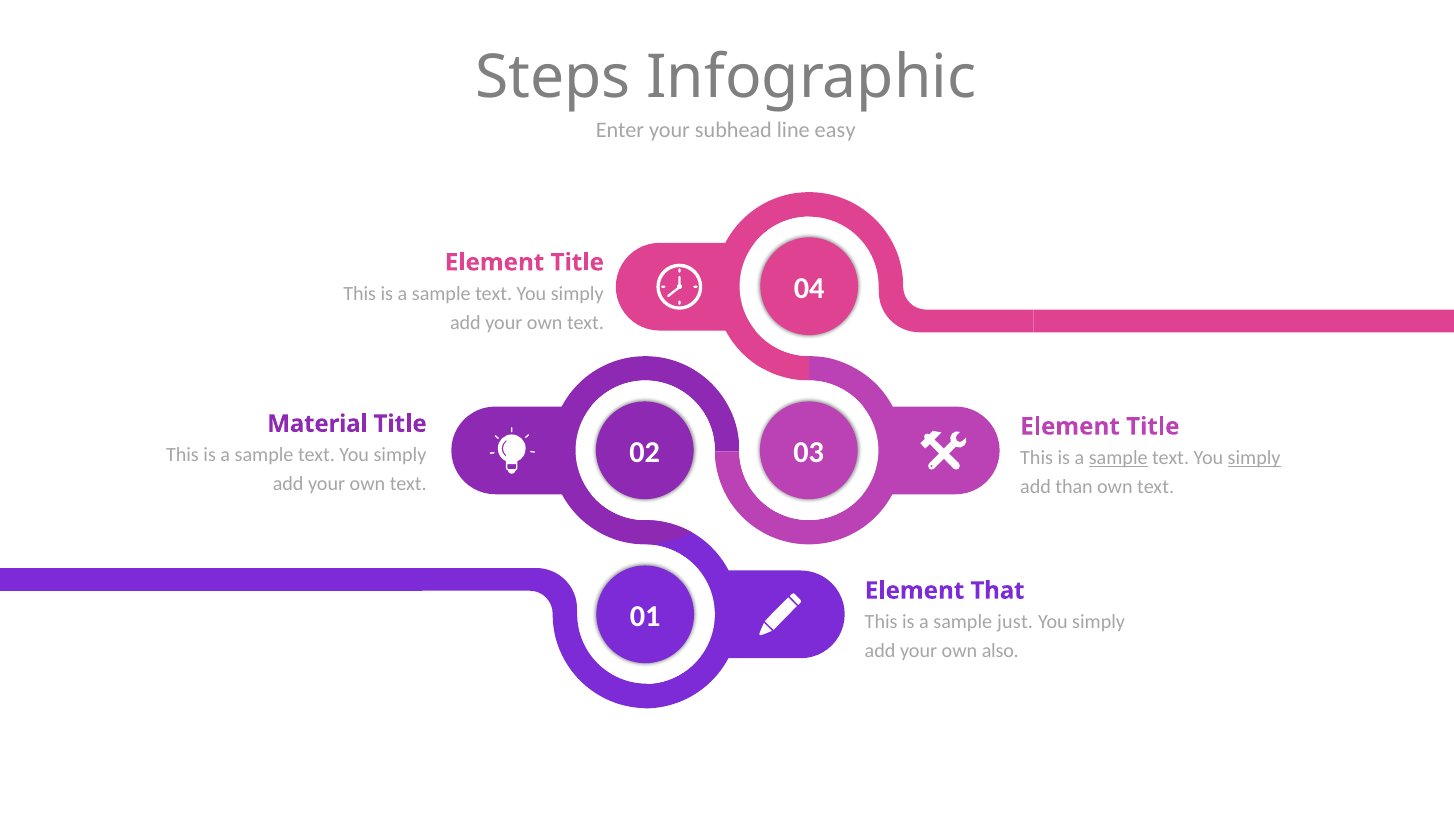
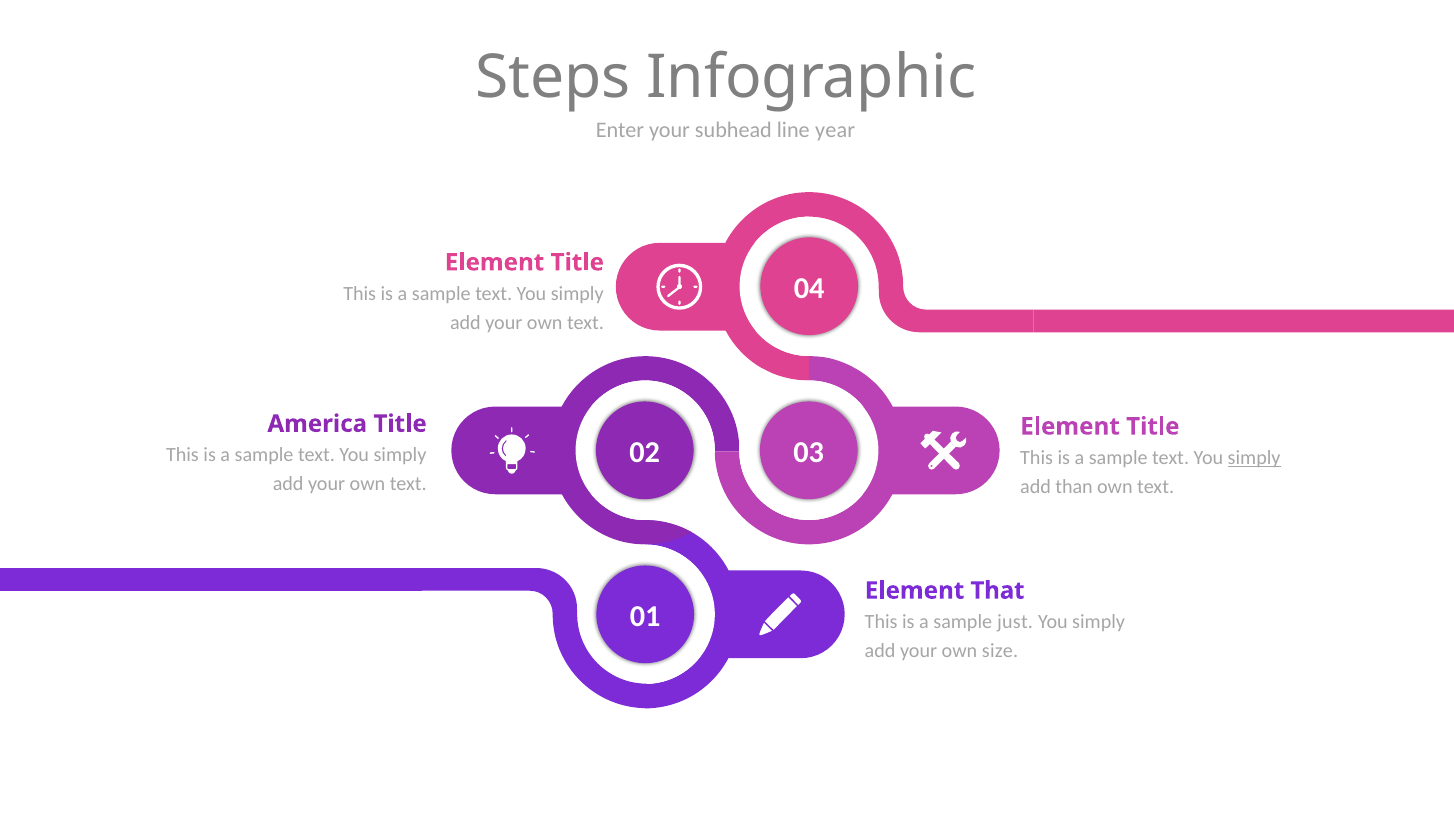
easy: easy -> year (835, 130)
Material: Material -> America (317, 424)
sample underline: present -> none (1118, 458)
also: also -> size (1000, 651)
